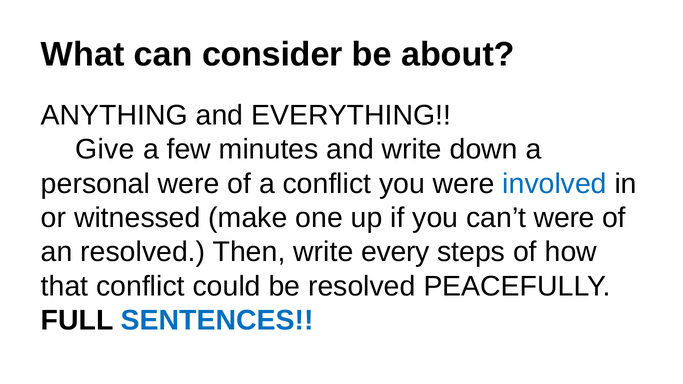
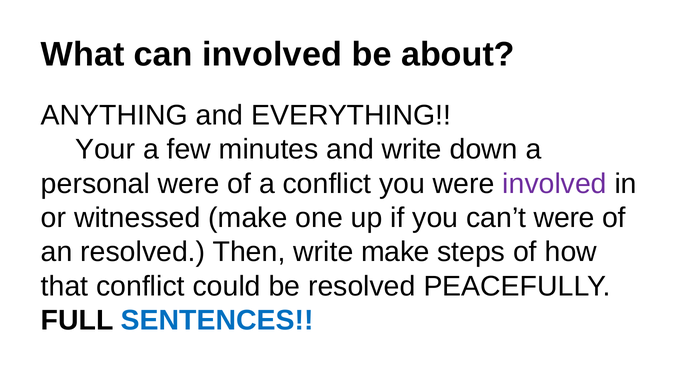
can consider: consider -> involved (272, 54)
Give: Give -> Your (105, 150)
involved colour: blue -> purple (555, 184)
write every: every -> make (395, 252)
